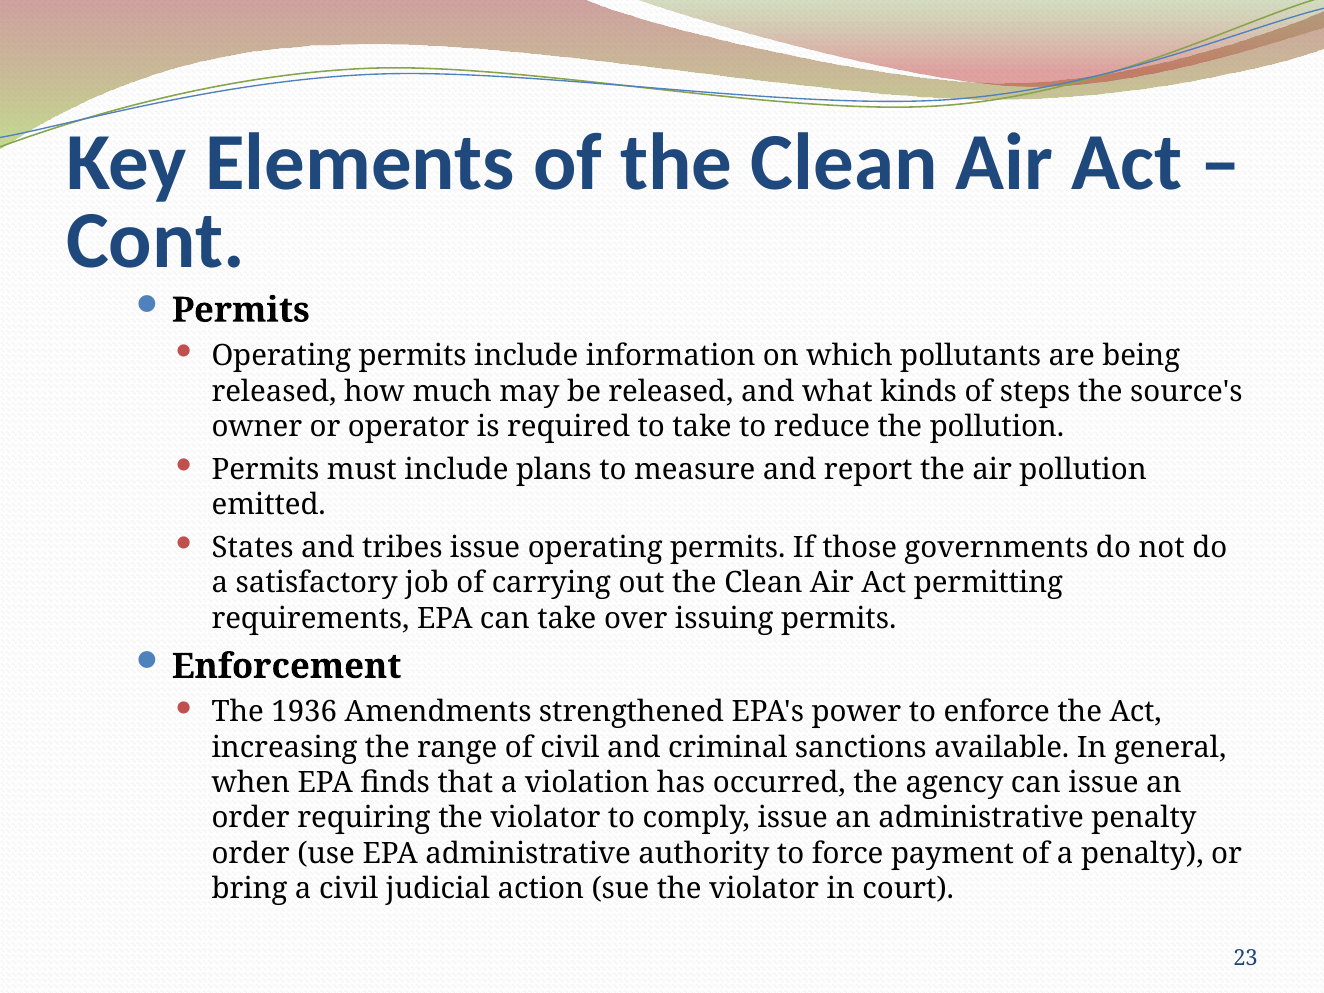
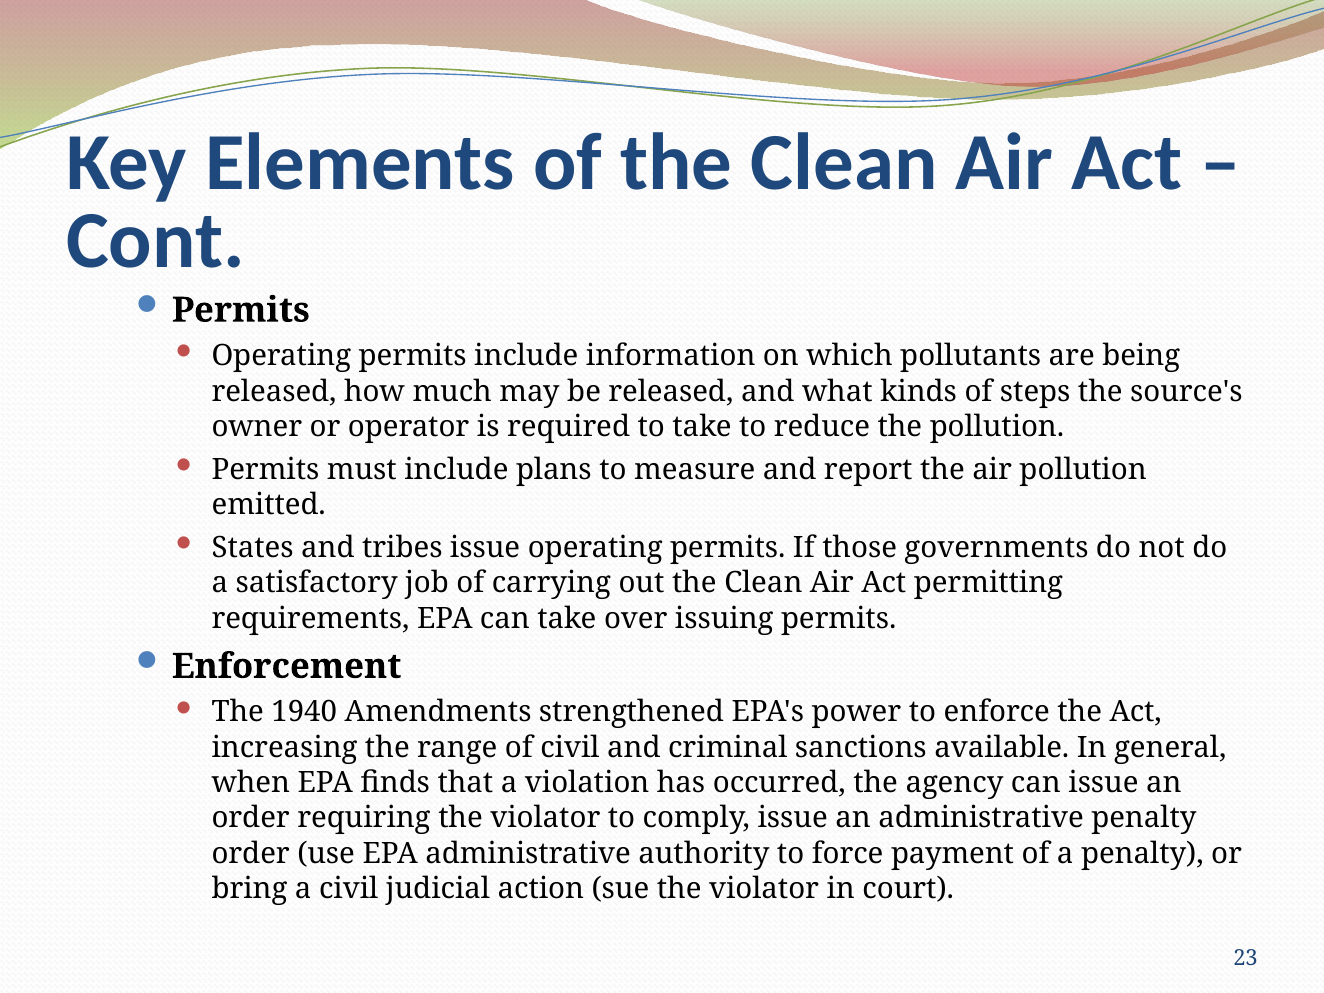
1936: 1936 -> 1940 (304, 712)
